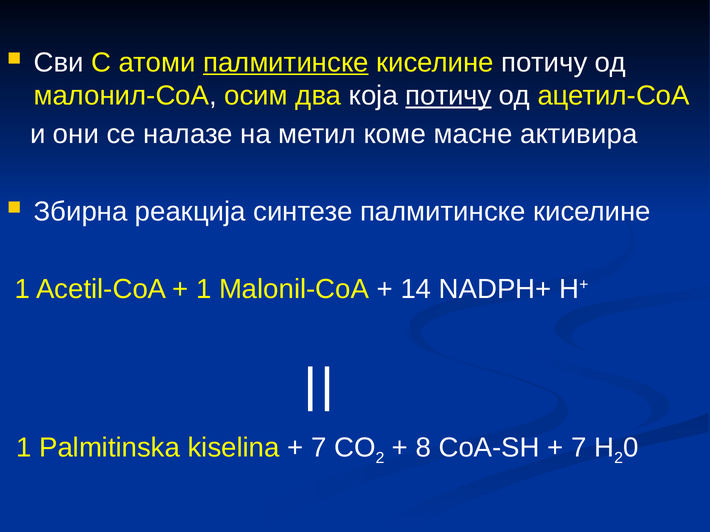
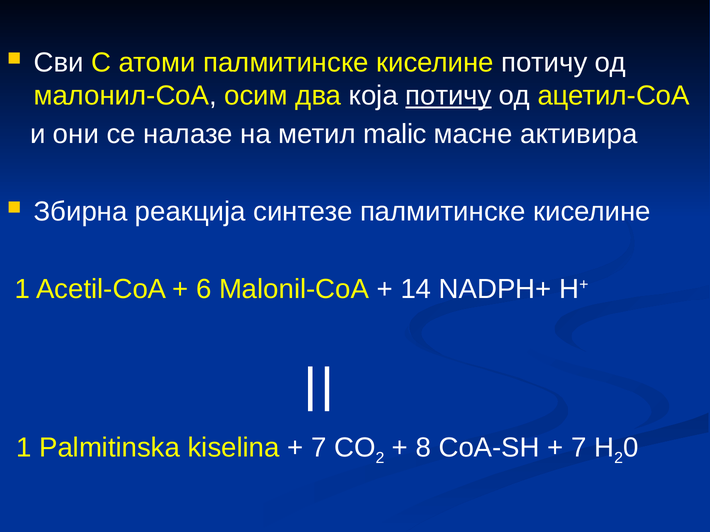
палмитинске underline: present -> none (286, 63)
коме: коме -> malic (395, 134)
1: 1 -> 6 (204, 289)
